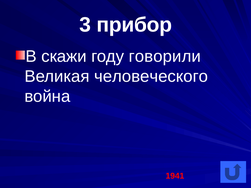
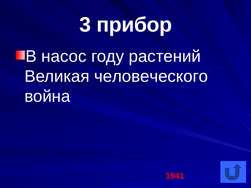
скажи: скажи -> насос (64, 56)
говорили: говорили -> растений (165, 56)
